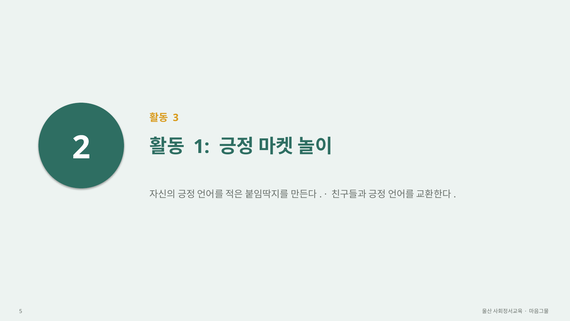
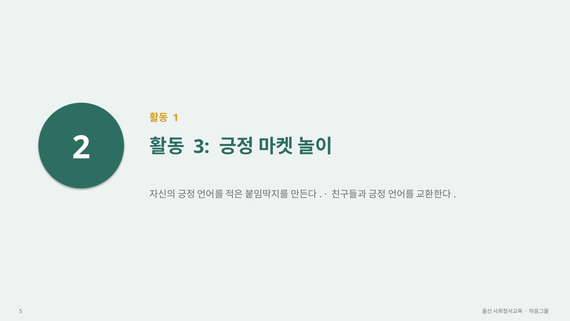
3: 3 -> 1 (176, 118)
1: 1 -> 3 (201, 146)
